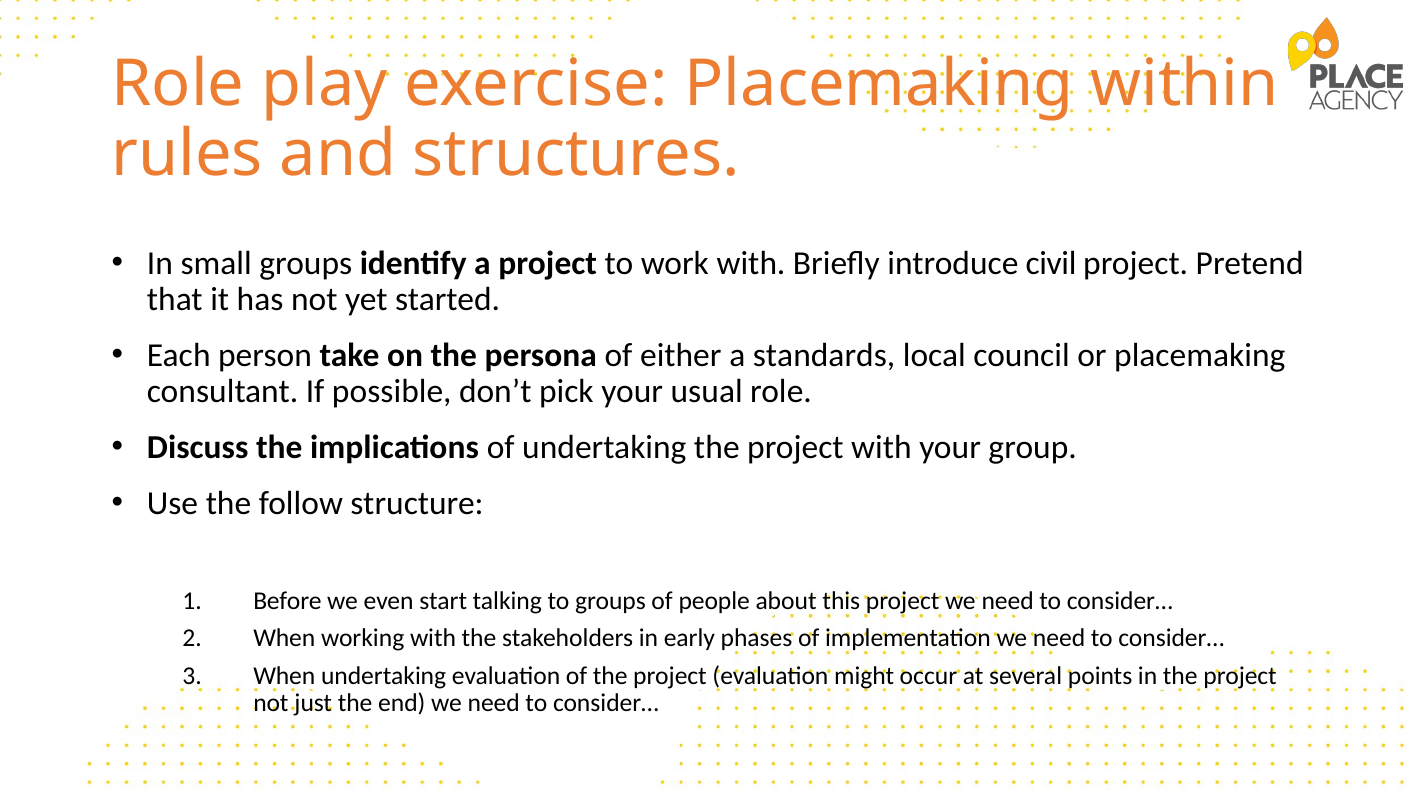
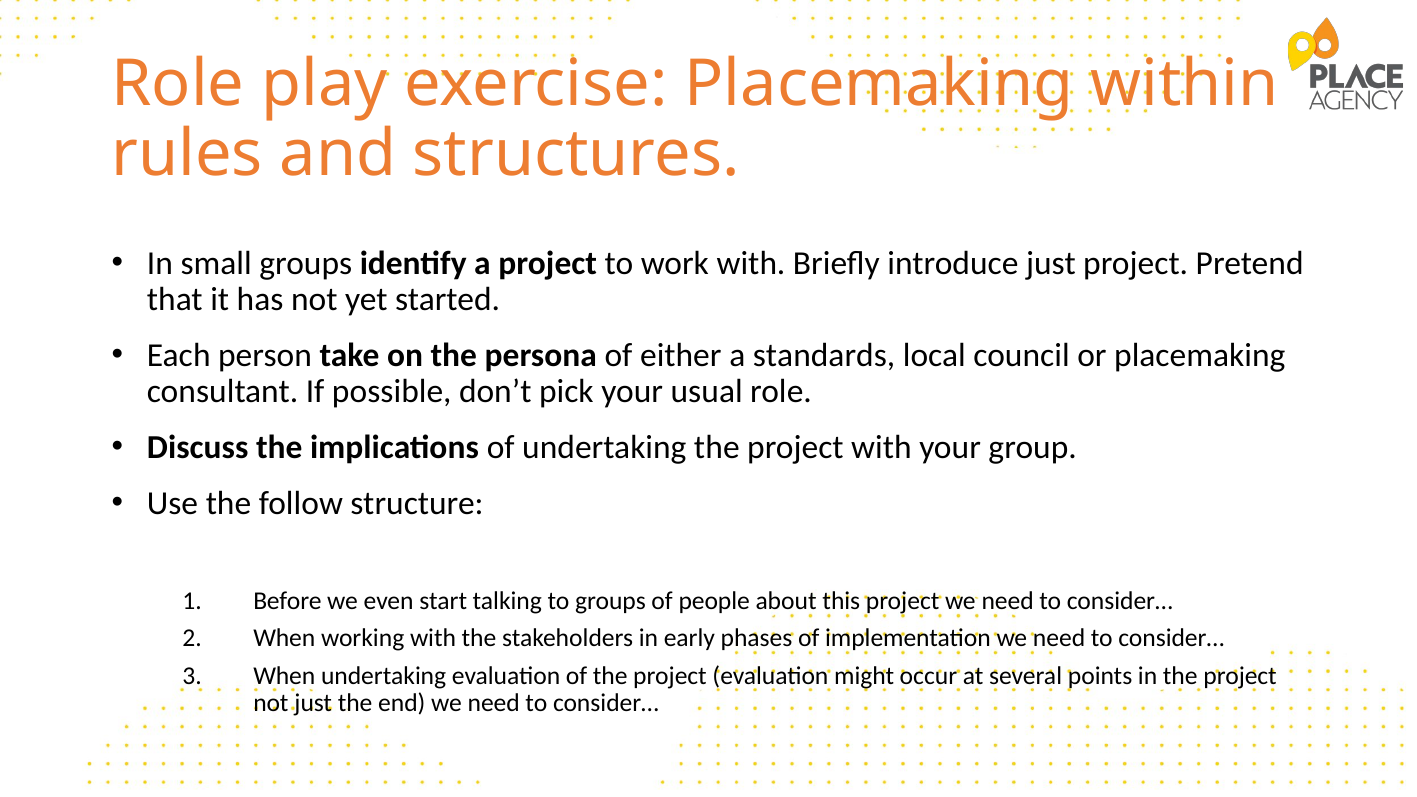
introduce civil: civil -> just (1051, 263)
